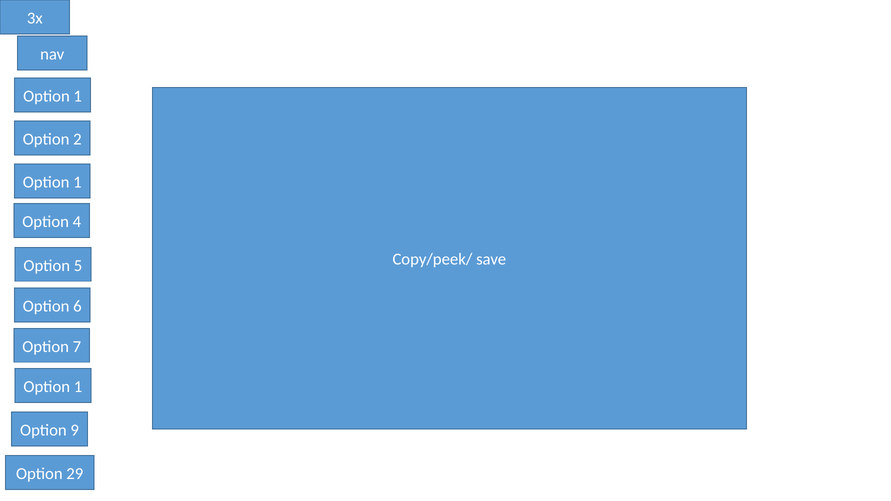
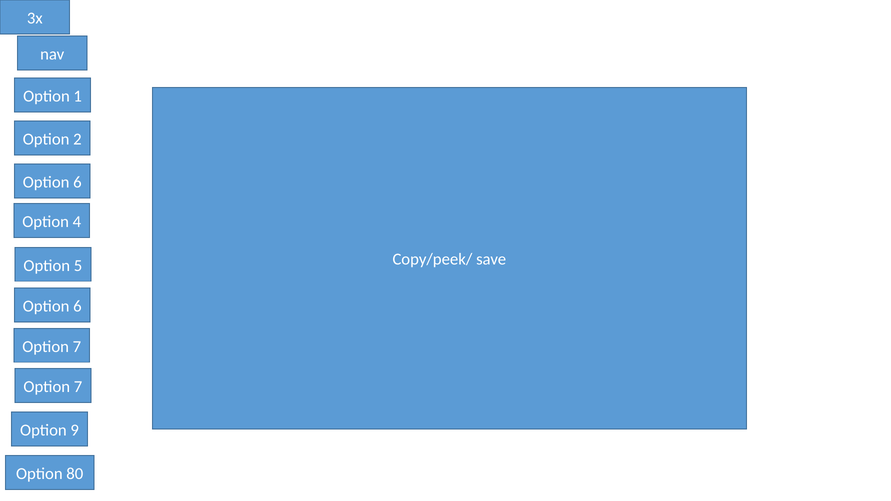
1: 1 -> 6 (77, 182)
1: 1 -> 7 (78, 387)
29: 29 -> 80 (75, 474)
